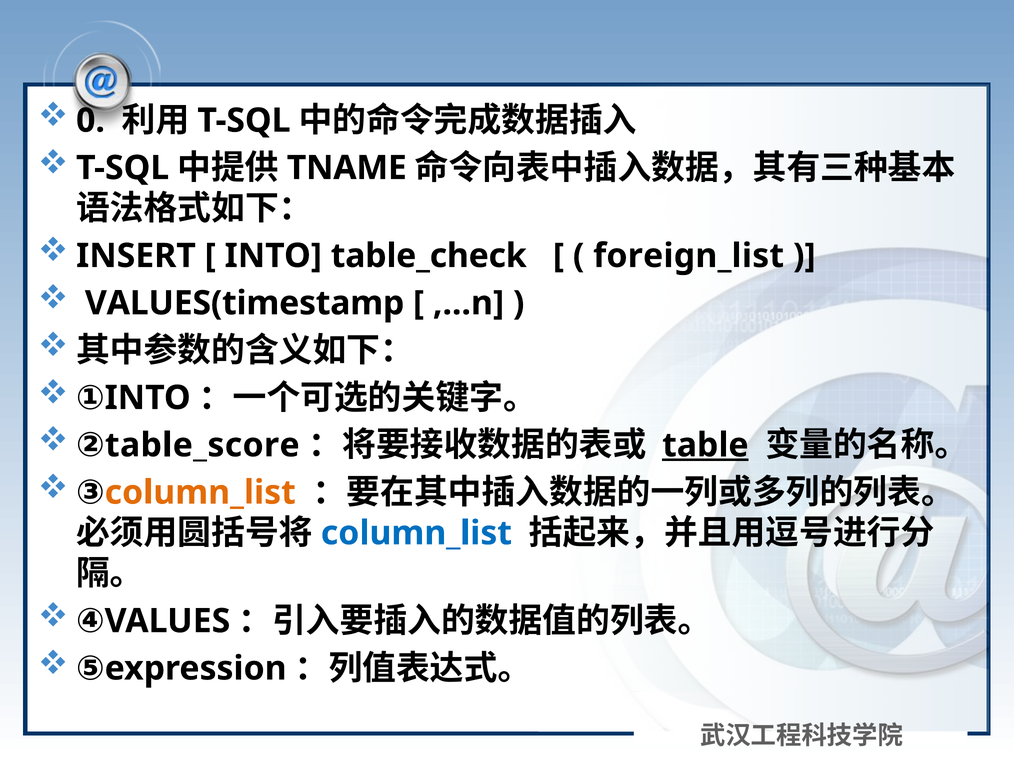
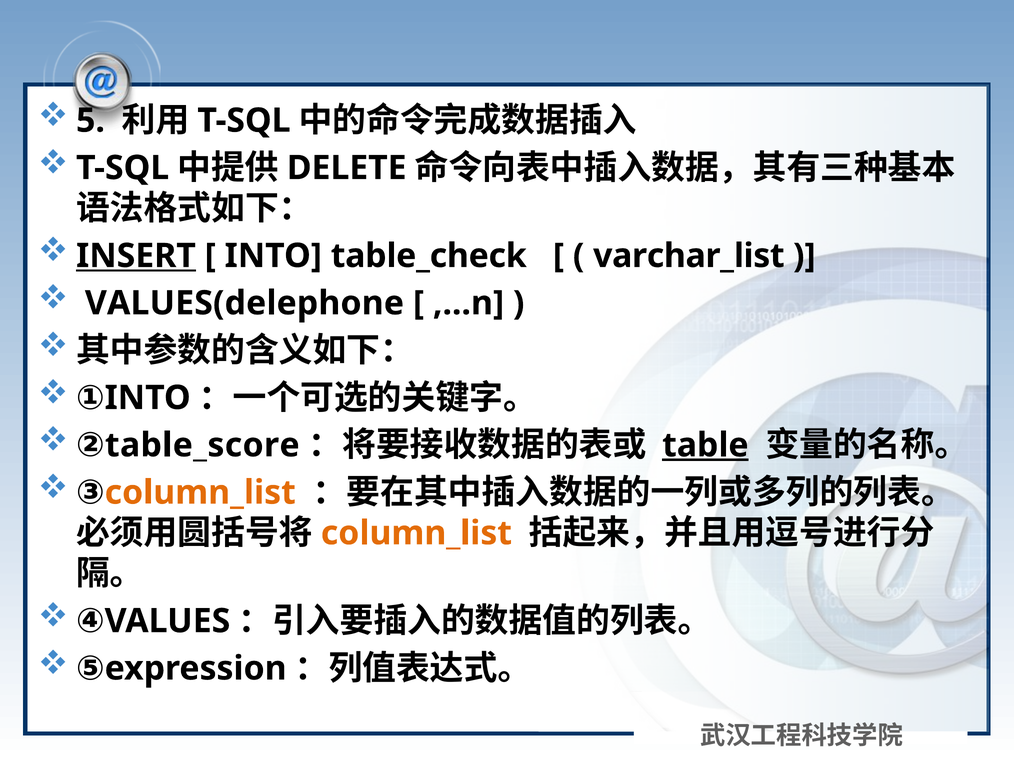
0: 0 -> 5 (90, 121)
TNAME: TNAME -> DELETE (347, 168)
INSERT underline: none -> present (136, 256)
foreign_list: foreign_list -> varchar_list (689, 256)
VALUES(timestamp: VALUES(timestamp -> VALUES(delephone (244, 303)
column_list colour: blue -> orange (416, 533)
